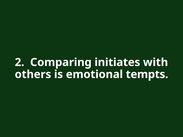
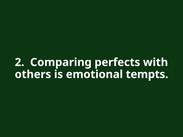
initiates: initiates -> perfects (117, 62)
